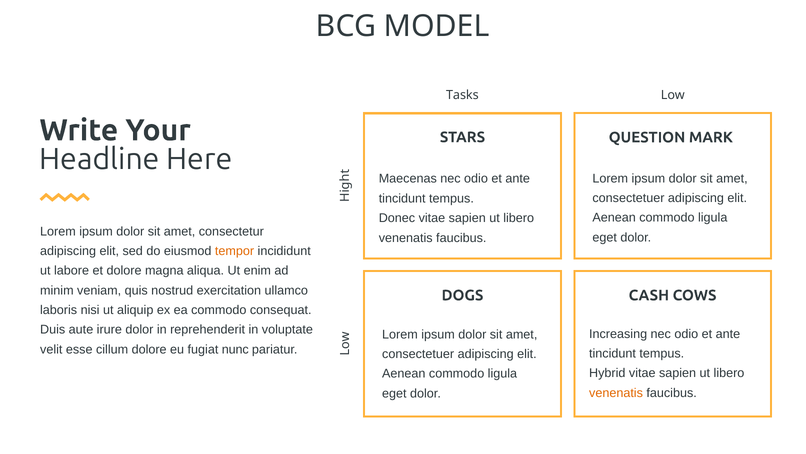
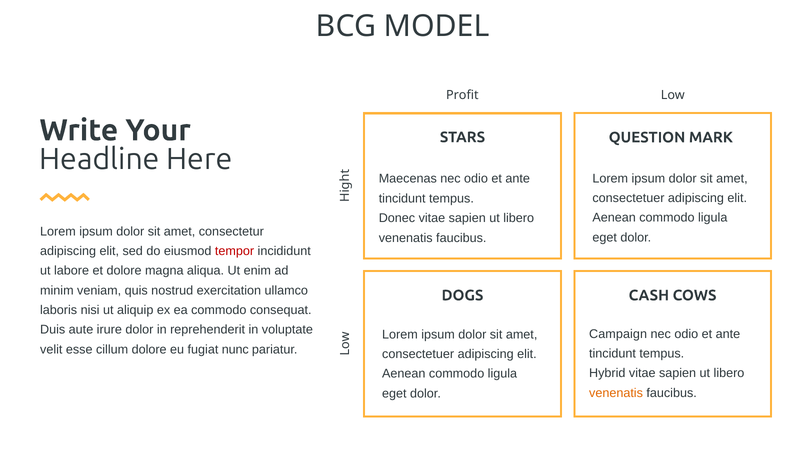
Tasks: Tasks -> Profit (462, 95)
tempor colour: orange -> red (235, 251)
Increasing: Increasing -> Campaign (618, 333)
